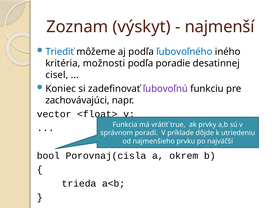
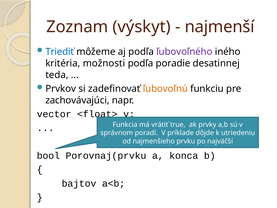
ľubovoľného colour: blue -> purple (184, 52)
cisel: cisel -> teda (57, 75)
Koniec: Koniec -> Prvkov (61, 89)
ľubovoľnú colour: purple -> orange (165, 89)
Porovnaj(cisla: Porovnaj(cisla -> Porovnaj(prvku (106, 156)
okrem: okrem -> konca (184, 156)
trieda: trieda -> bajtov (79, 183)
